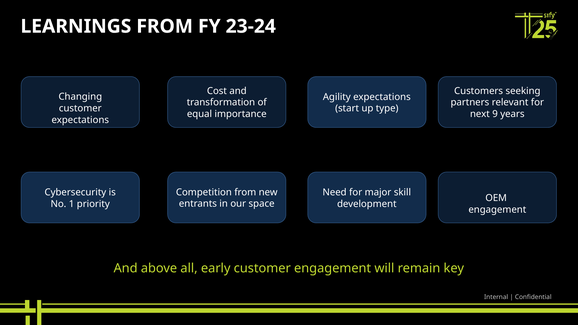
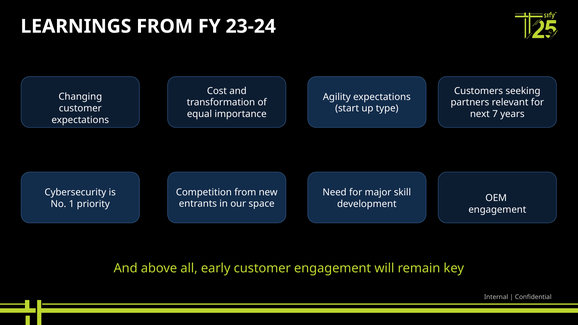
9: 9 -> 7 (495, 114)
